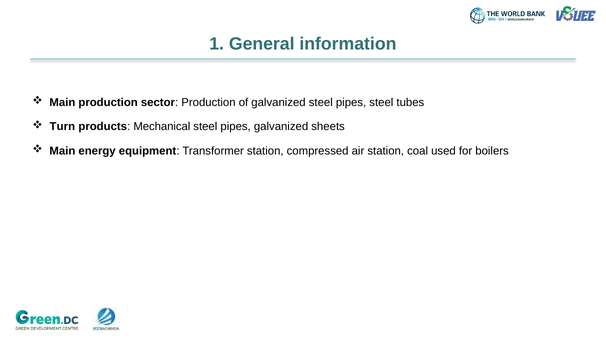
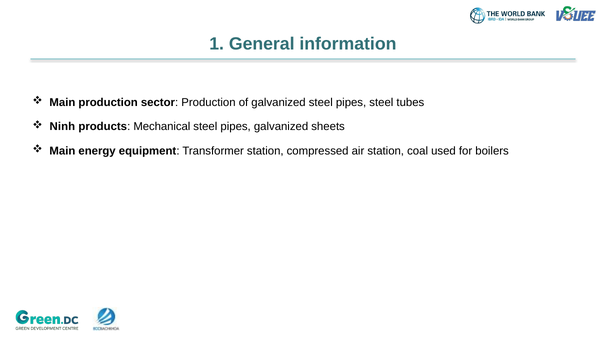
Turn: Turn -> Ninh (62, 127)
